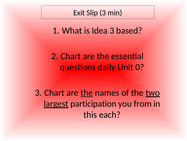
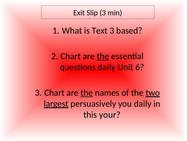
Idea: Idea -> Text (100, 30)
the underline: none -> present (103, 56)
0: 0 -> 6 (140, 67)
participation: participation -> persuasively (93, 103)
you from: from -> daily (143, 103)
each: each -> your (110, 114)
